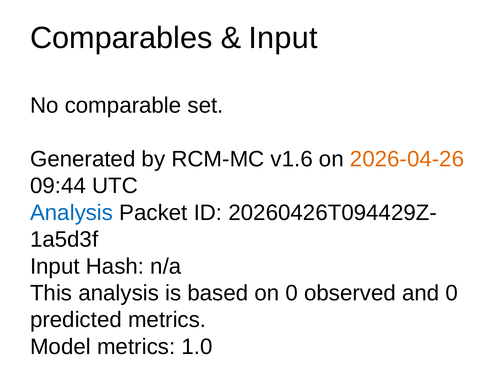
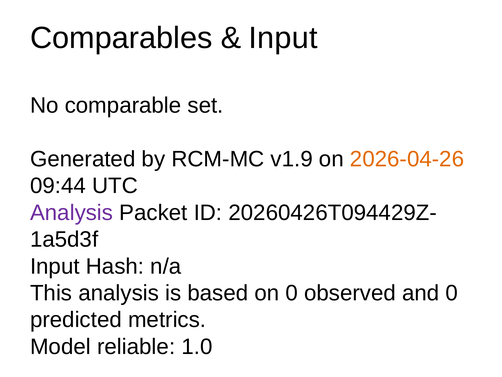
v1.6: v1.6 -> v1.9 (292, 159)
Analysis colour: blue -> purple (72, 212)
Model metrics: metrics -> reliable (136, 346)
